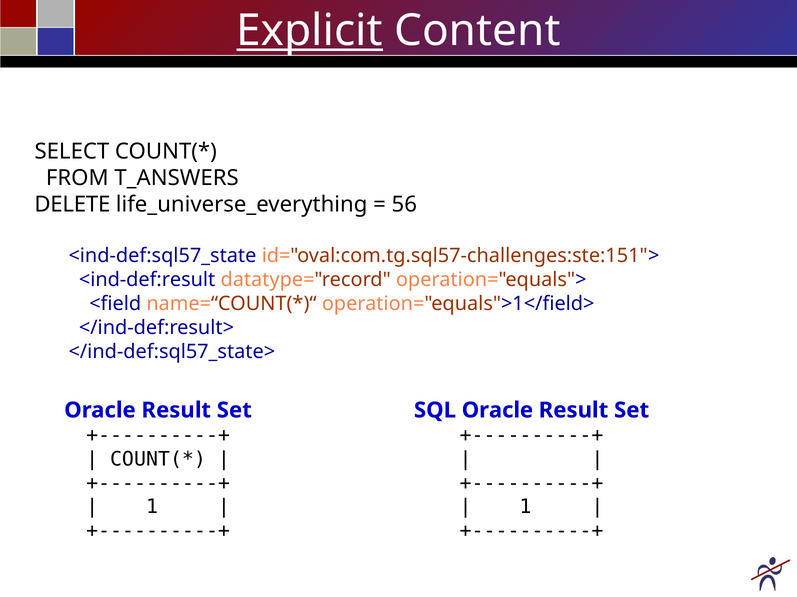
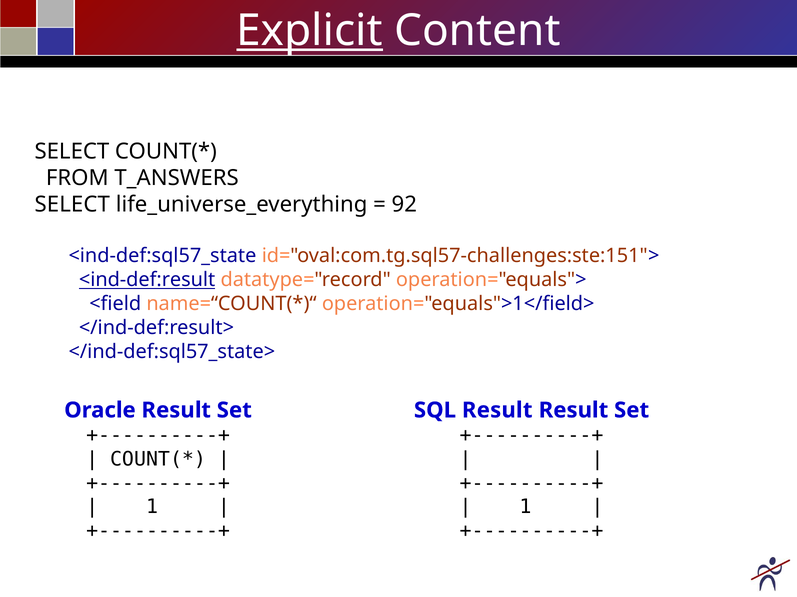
DELETE: DELETE -> SELECT (72, 205)
56: 56 -> 92 (404, 205)
<ind-def:result underline: none -> present (147, 280)
SQL Oracle: Oracle -> Result (497, 411)
